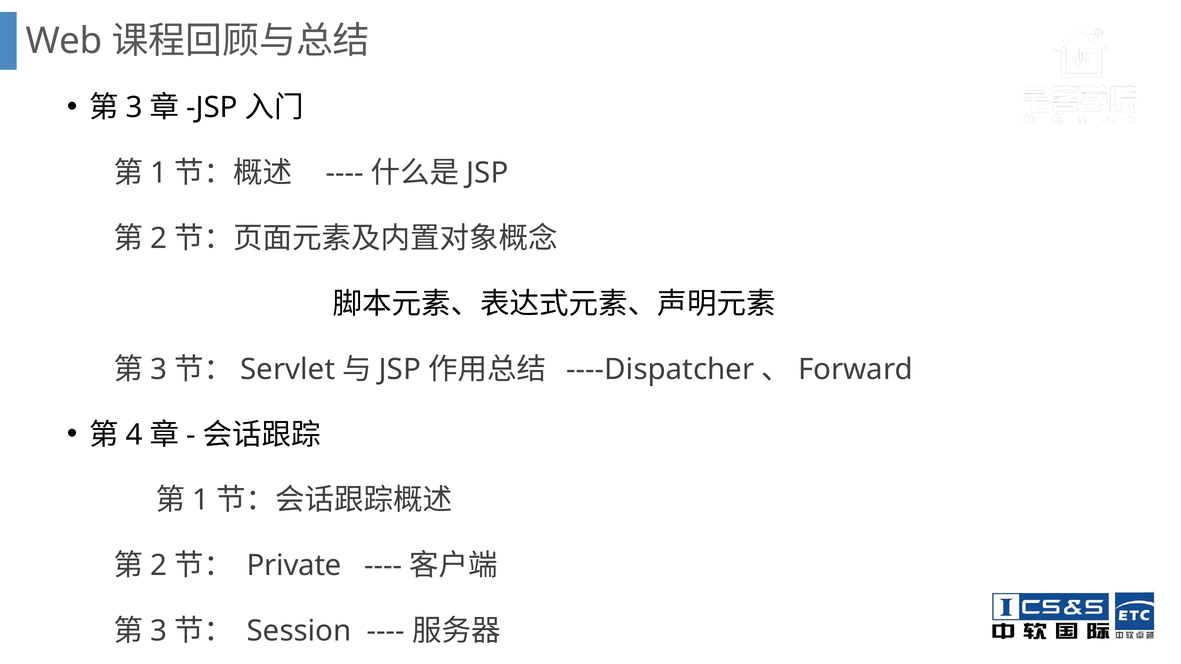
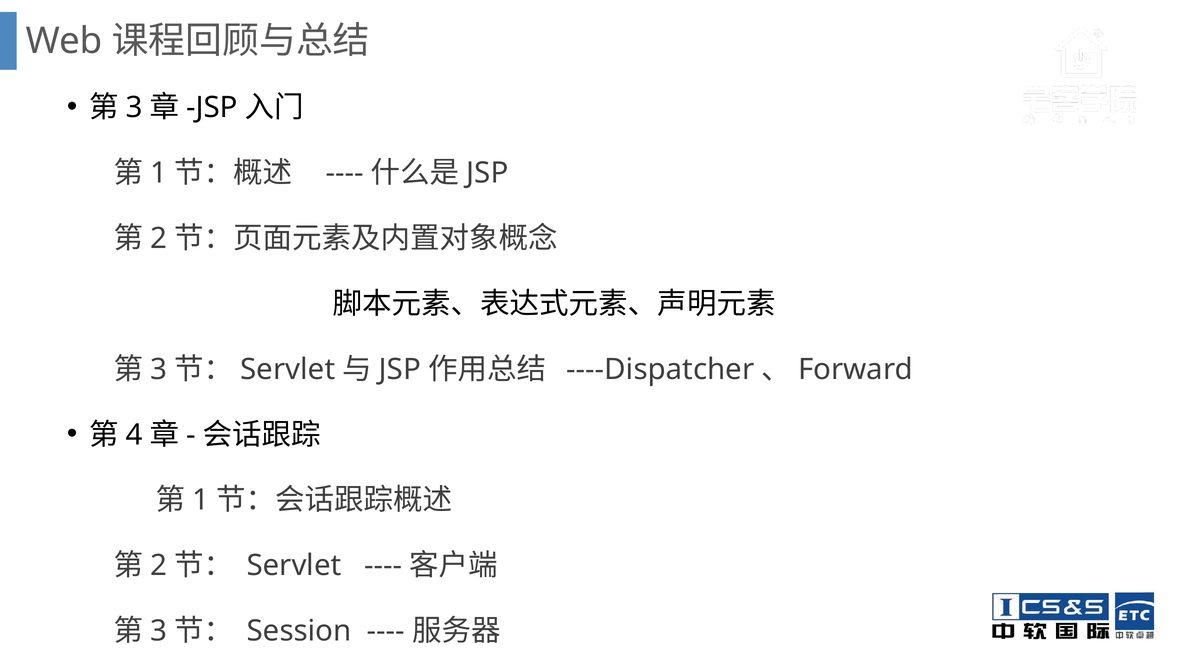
Private: Private -> Servlet (294, 566)
